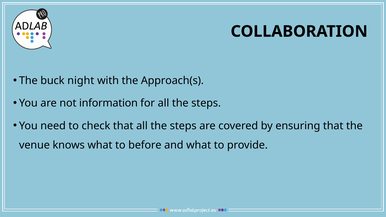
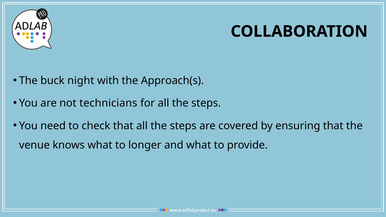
information: information -> technicians (108, 103)
before: before -> longer (145, 145)
